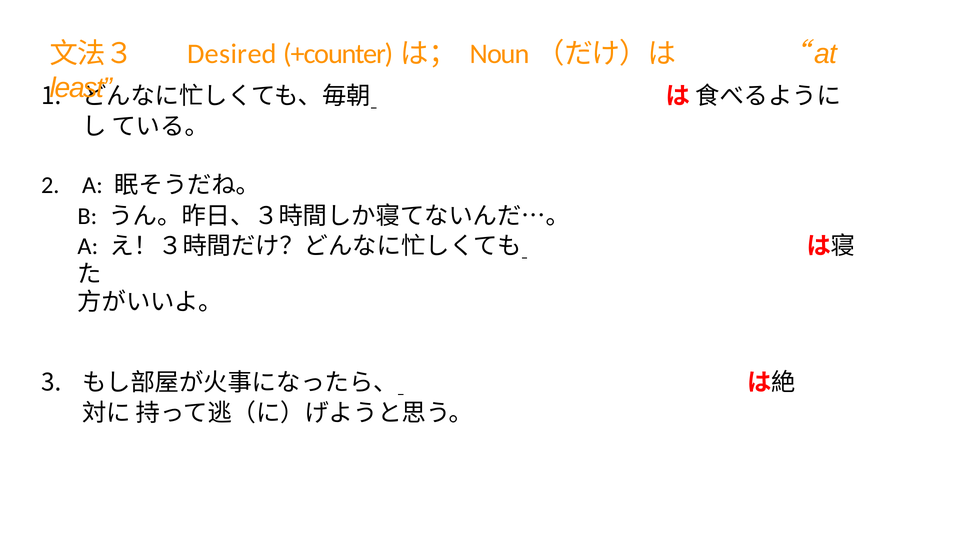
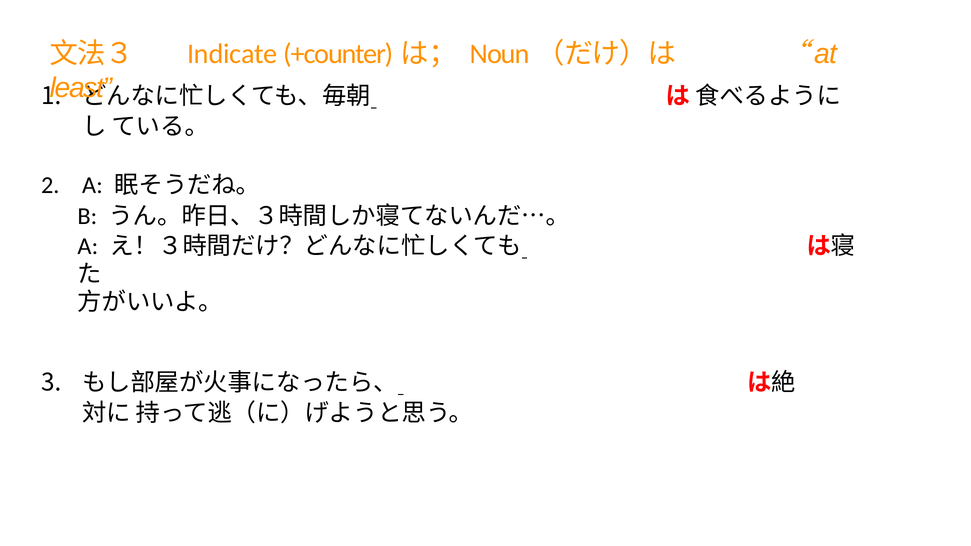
Desired: Desired -> Indicate (232, 54)
